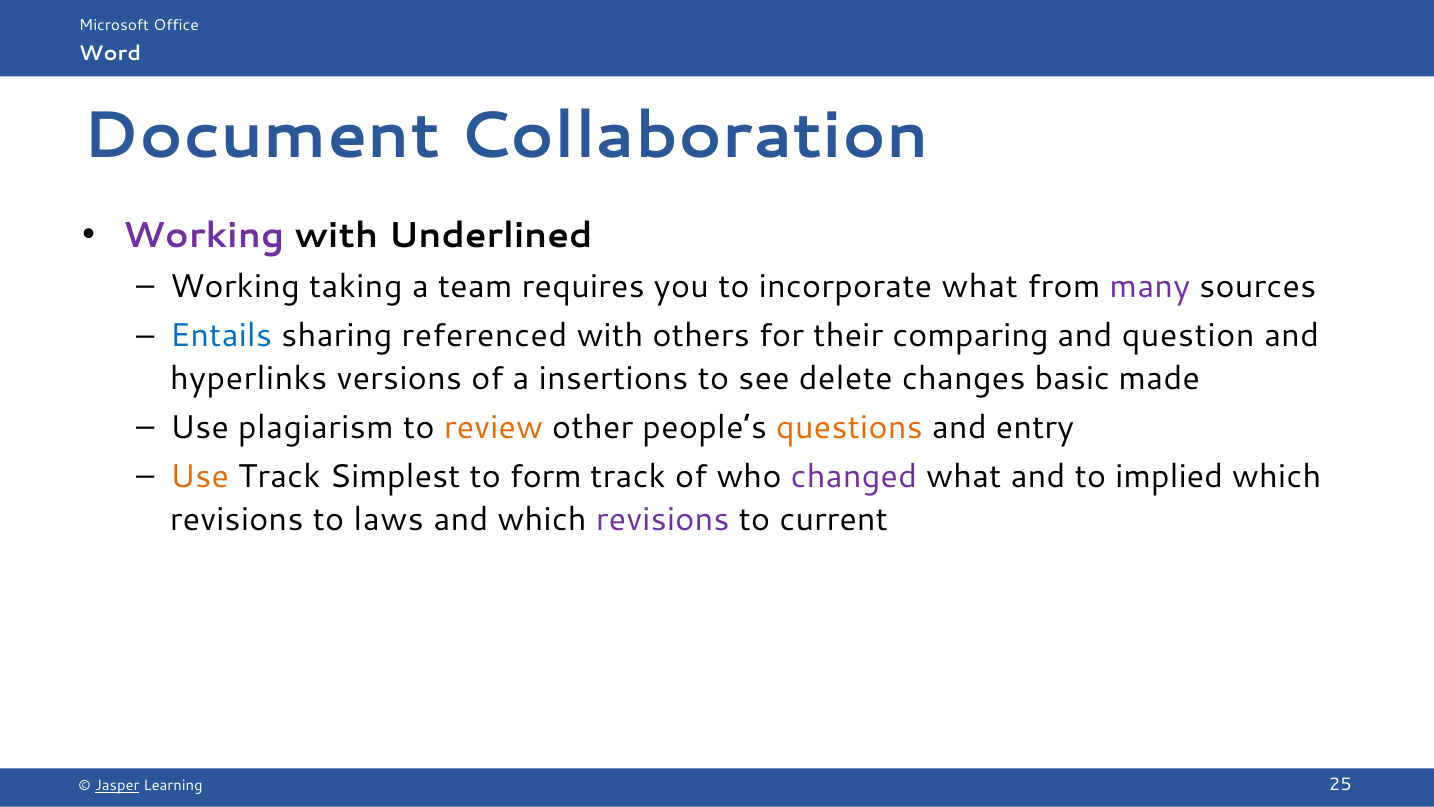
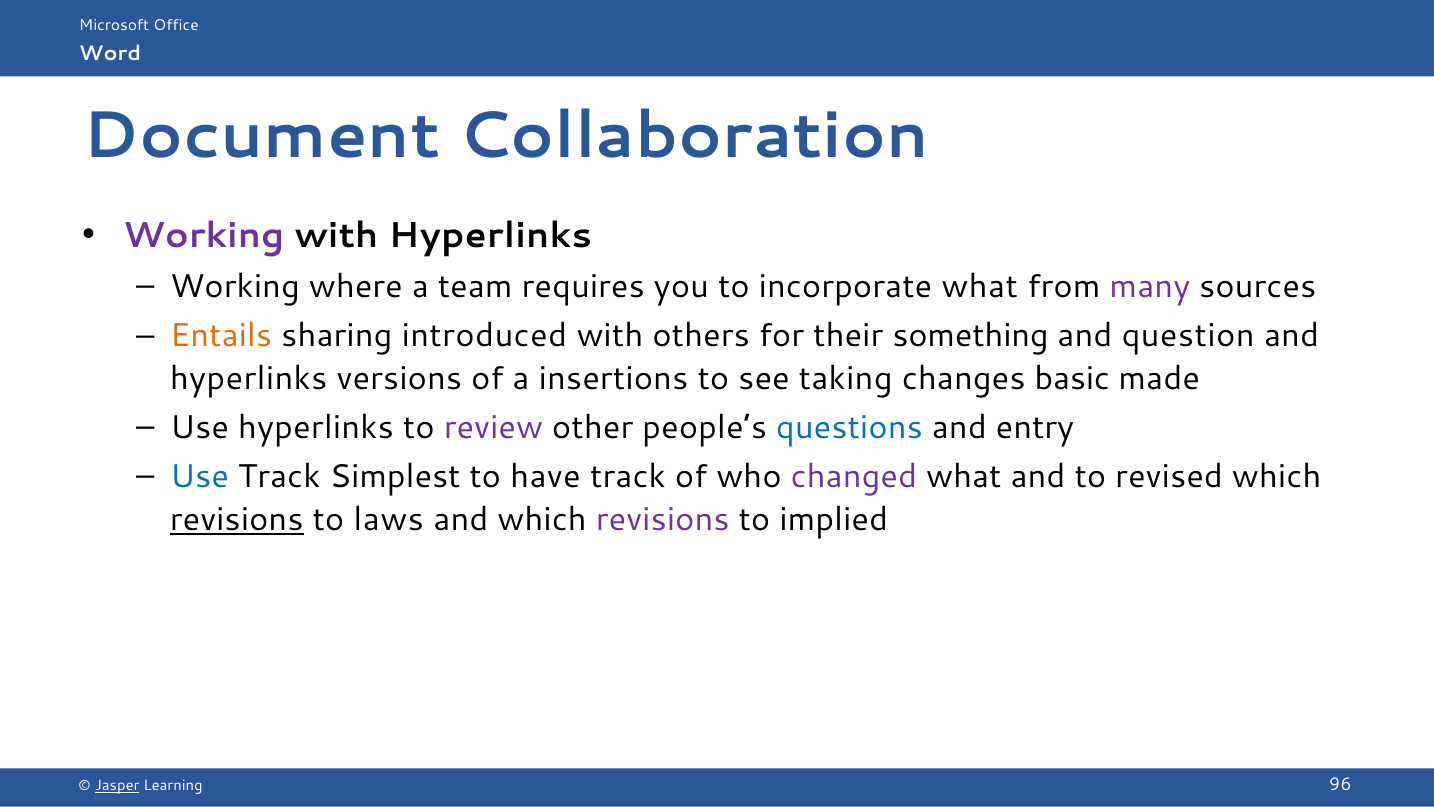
with Underlined: Underlined -> Hyperlinks (490, 236)
taking: taking -> where (356, 287)
Entails colour: blue -> orange (221, 336)
referenced: referenced -> introduced (484, 336)
comparing: comparing -> something (971, 336)
delete: delete -> taking (846, 378)
Use plagiarism: plagiarism -> hyperlinks (316, 428)
review colour: orange -> purple (493, 428)
questions colour: orange -> blue (849, 428)
Use colour: orange -> blue (199, 477)
form: form -> have (546, 477)
implied: implied -> revised (1169, 477)
revisions underline: none -> present (237, 519)
current: current -> implied (834, 519)
25: 25 -> 96 (1340, 785)
